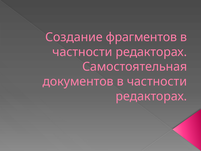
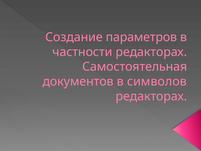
фрагментов: фрагментов -> параметров (141, 37)
документов в частности: частности -> символов (157, 81)
